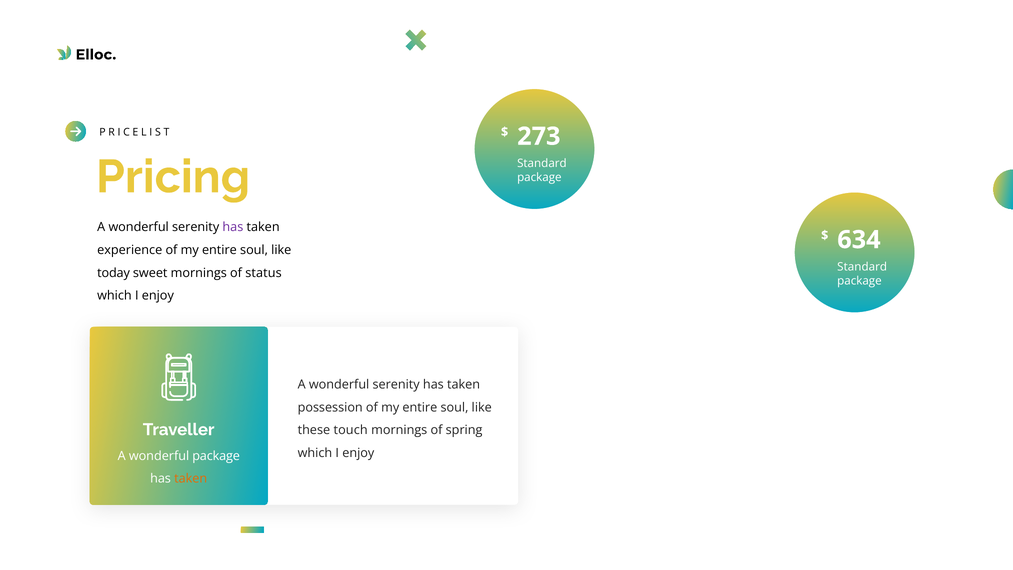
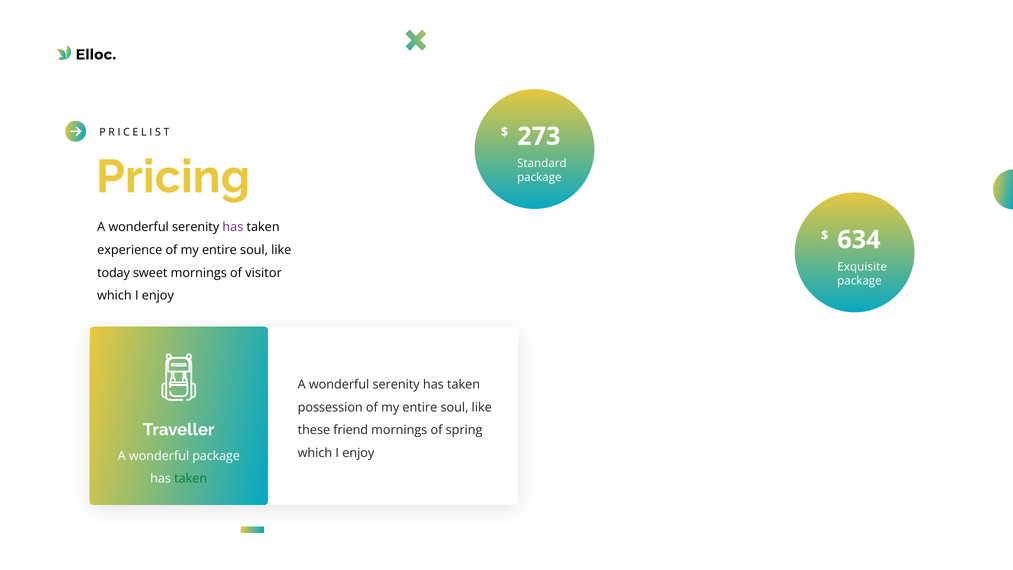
Standard: Standard -> Exquisite (862, 267)
status: status -> visitor (264, 273)
touch: touch -> friend (351, 430)
taken colour: orange -> green (191, 479)
